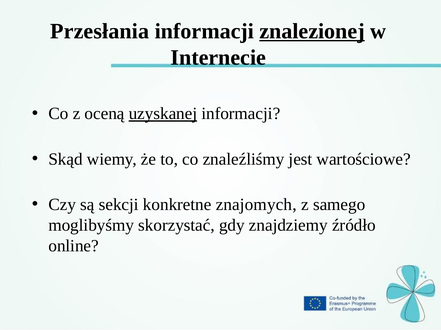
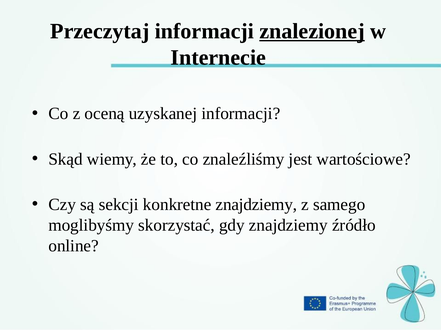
Przesłania: Przesłania -> Przeczytaj (100, 31)
uzyskanej underline: present -> none (163, 114)
konkretne znajomych: znajomych -> znajdziemy (256, 205)
